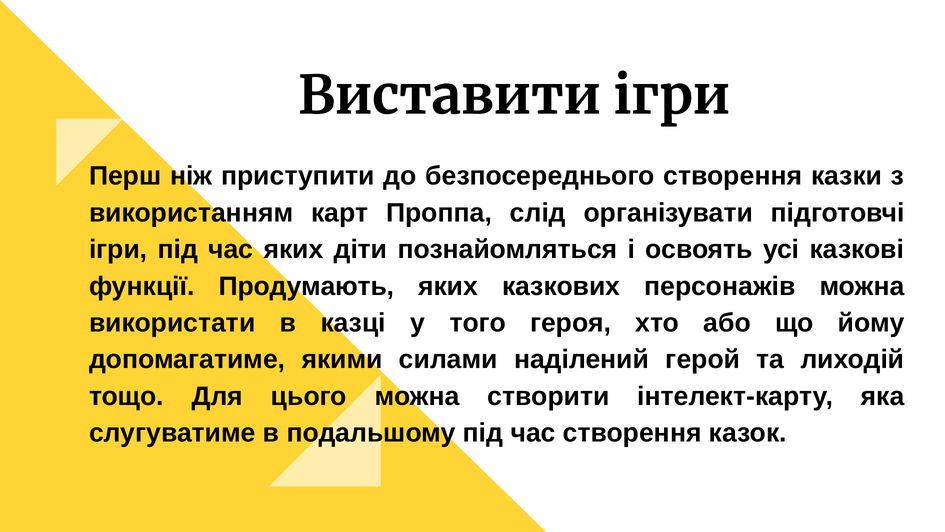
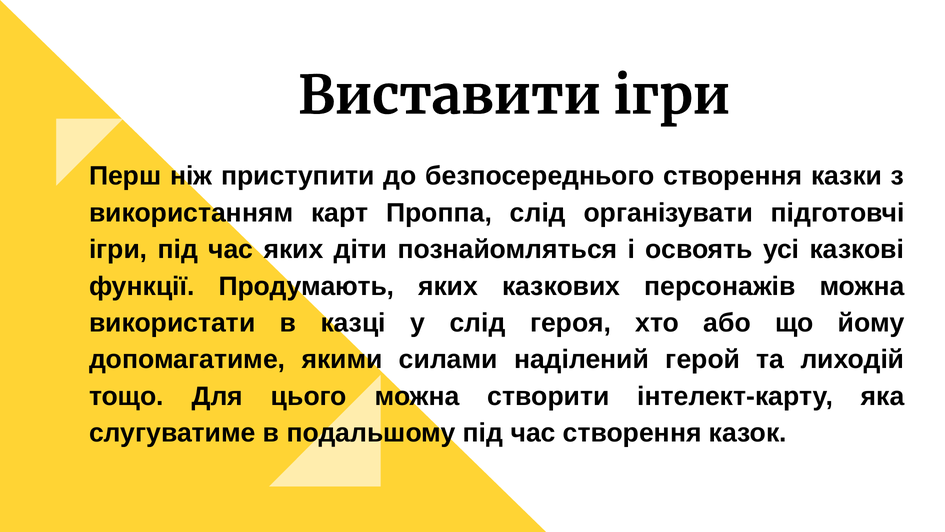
у того: того -> слід (478, 323)
